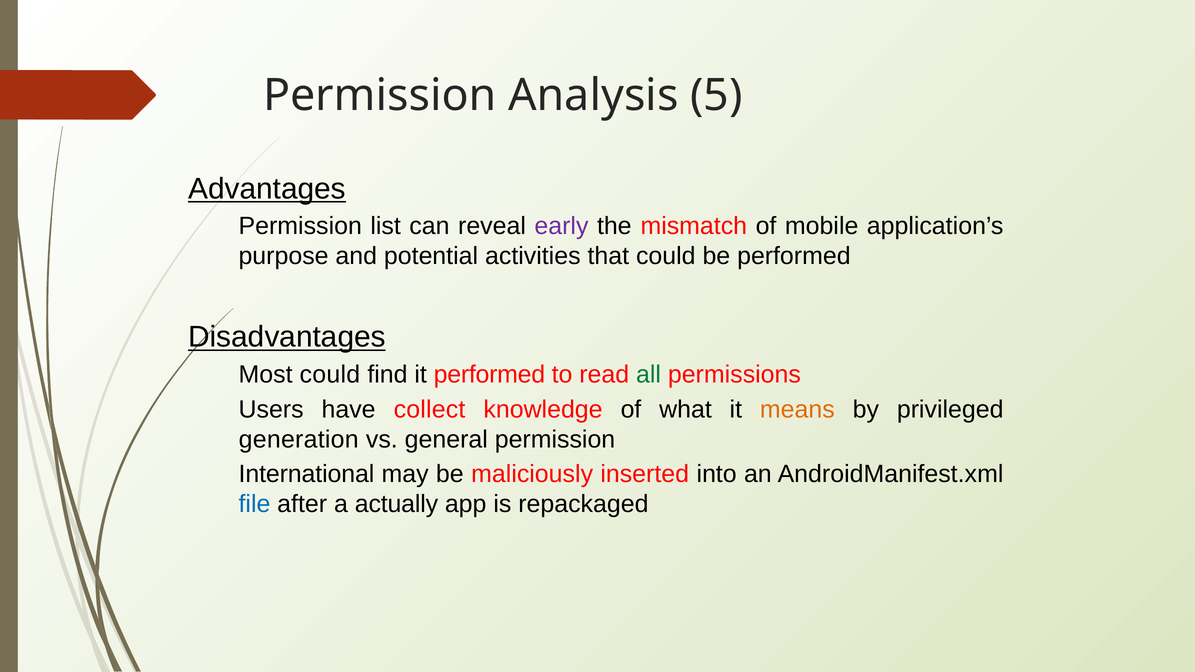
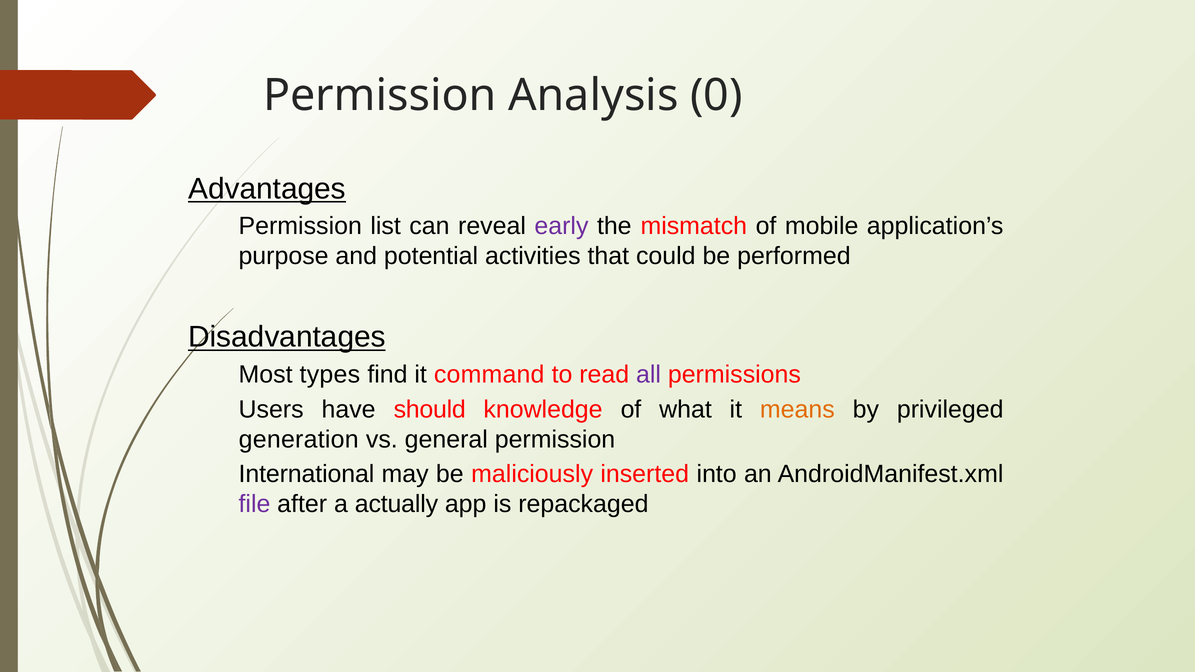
5: 5 -> 0 (716, 96)
Most could: could -> types (330, 375)
it performed: performed -> command (489, 375)
all colour: green -> purple (649, 375)
collect: collect -> should (430, 410)
file colour: blue -> purple (254, 504)
